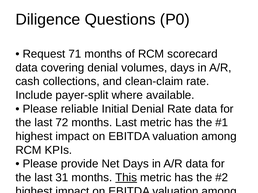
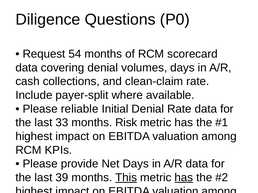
71: 71 -> 54 (75, 54)
72: 72 -> 33 (62, 123)
months Last: Last -> Risk (126, 123)
31: 31 -> 39 (62, 178)
has underline: none -> present (184, 178)
